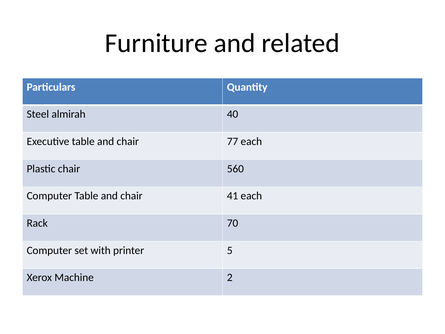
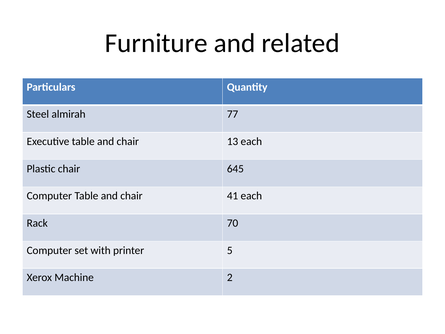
40: 40 -> 77 (233, 114)
77: 77 -> 13 (233, 141)
560: 560 -> 645 (235, 169)
